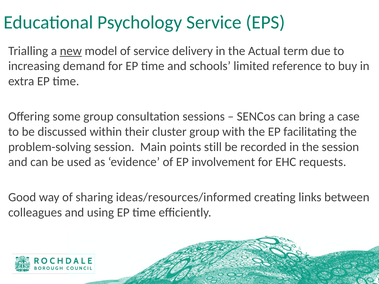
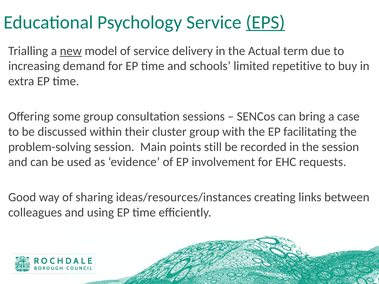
EPS underline: none -> present (265, 22)
reference: reference -> repetitive (297, 66)
ideas/resources/informed: ideas/resources/informed -> ideas/resources/instances (184, 198)
